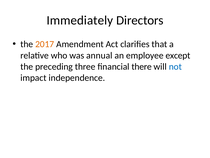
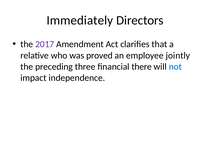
2017 colour: orange -> purple (45, 44)
annual: annual -> proved (99, 55)
except: except -> jointly (178, 55)
